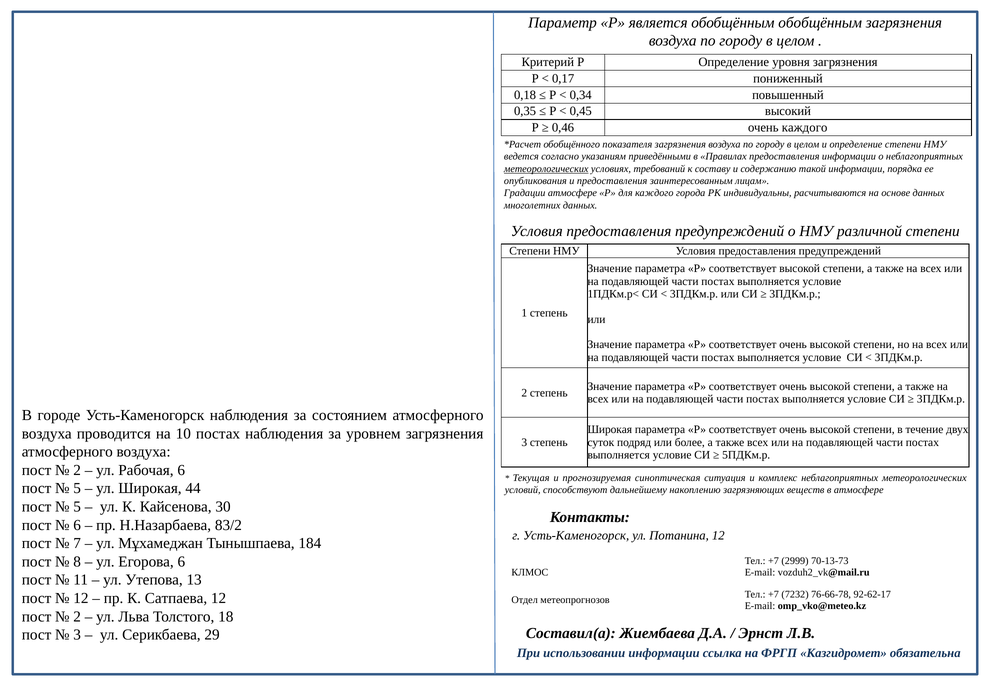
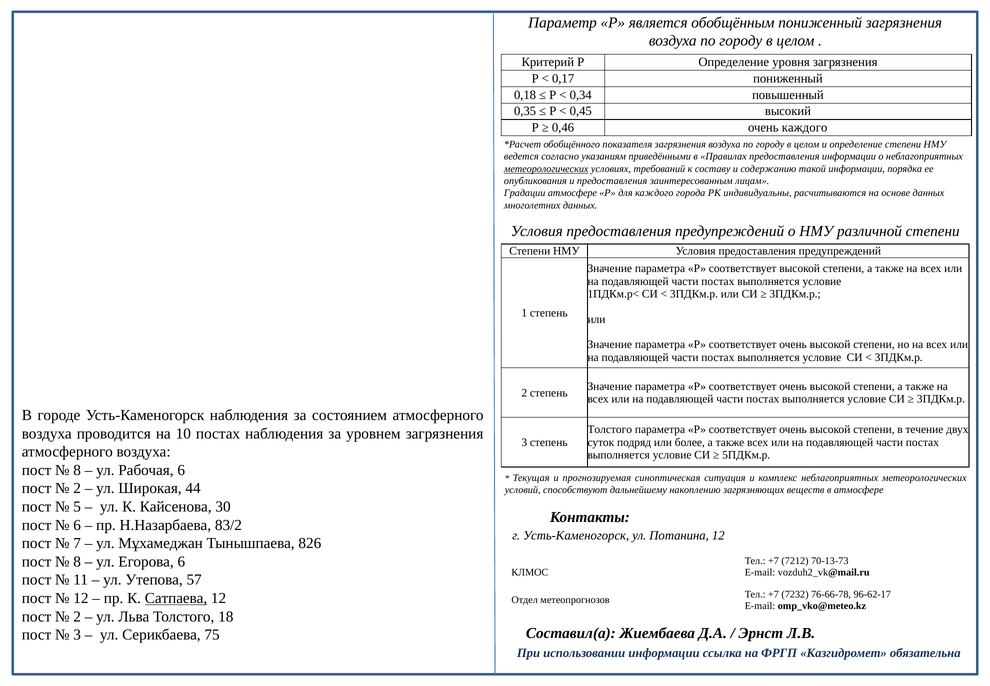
обобщённым обобщённым: обобщённым -> пониженный (820, 23)
Широкая: Широкая -> Толстого (610, 429)
2: 2 -> 8 (77, 470)
5: 5 -> 2 (77, 488)
184: 184 -> 826 (310, 543)
2999: 2999 -> 7212 (795, 560)
13: 13 -> 57 (194, 579)
92-62-17: 92-62-17 -> 96-62-17 (872, 594)
Сатпаева underline: none -> present (176, 598)
29: 29 -> 75 (212, 634)
